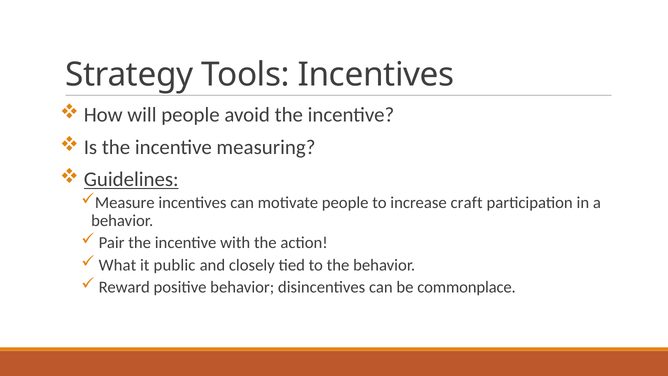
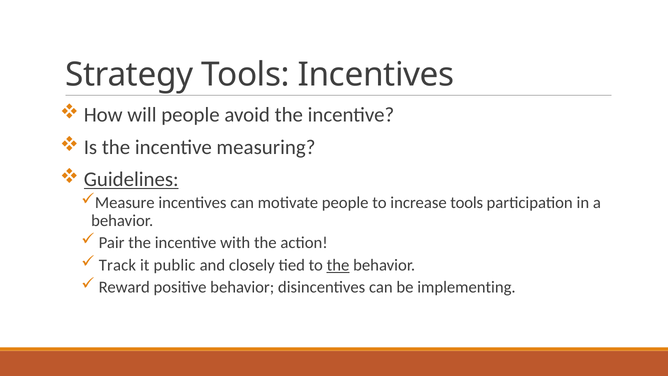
increase craft: craft -> tools (467, 202)
What: What -> Track (117, 265)
the underline: none -> present (338, 265)
commonplace: commonplace -> implementing (466, 287)
